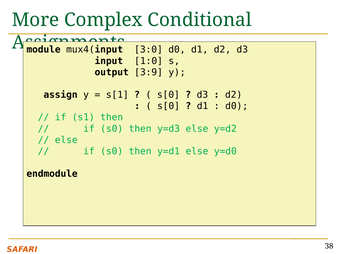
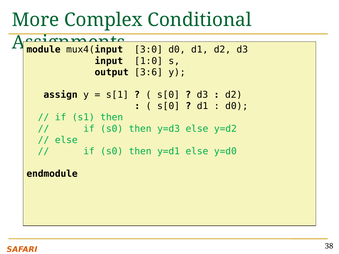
3:9: 3:9 -> 3:6 (149, 72)
